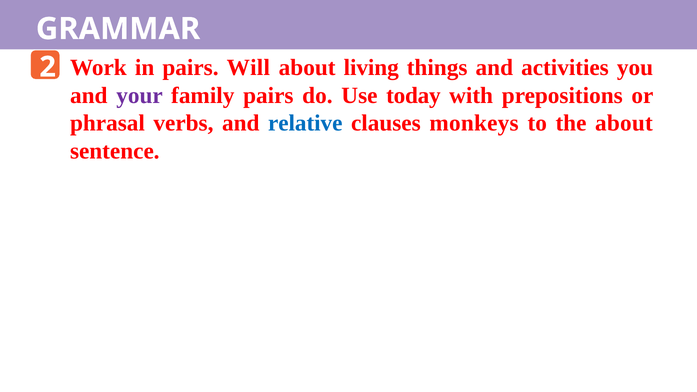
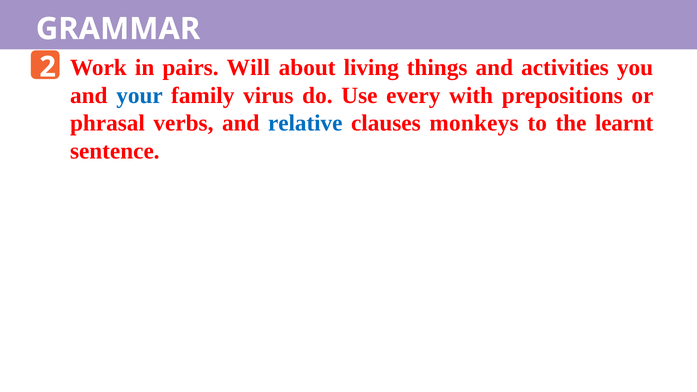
your colour: purple -> blue (140, 95)
family pairs: pairs -> virus (268, 95)
today: today -> every (413, 95)
the about: about -> learnt (624, 123)
